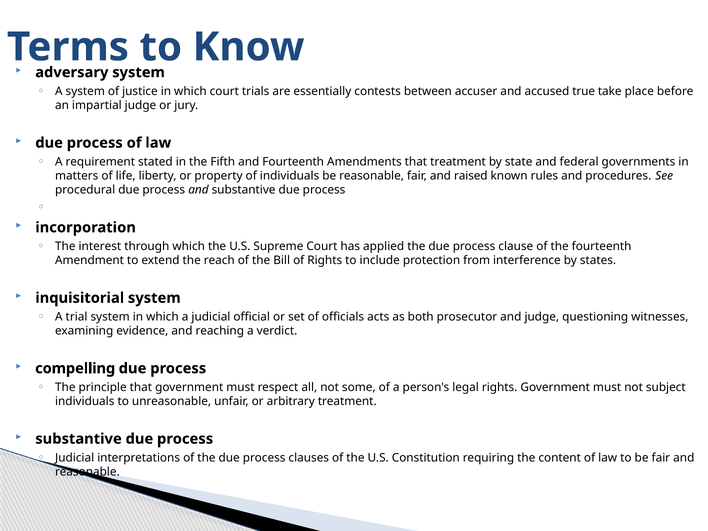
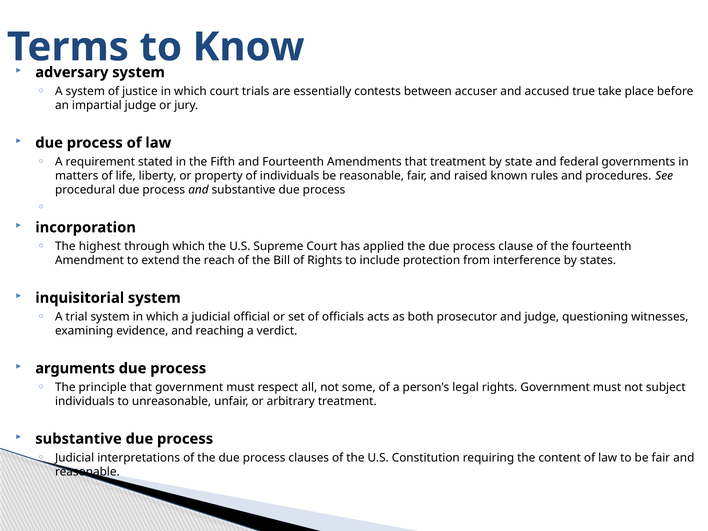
interest: interest -> highest (100, 246)
compelling: compelling -> arguments (75, 368)
